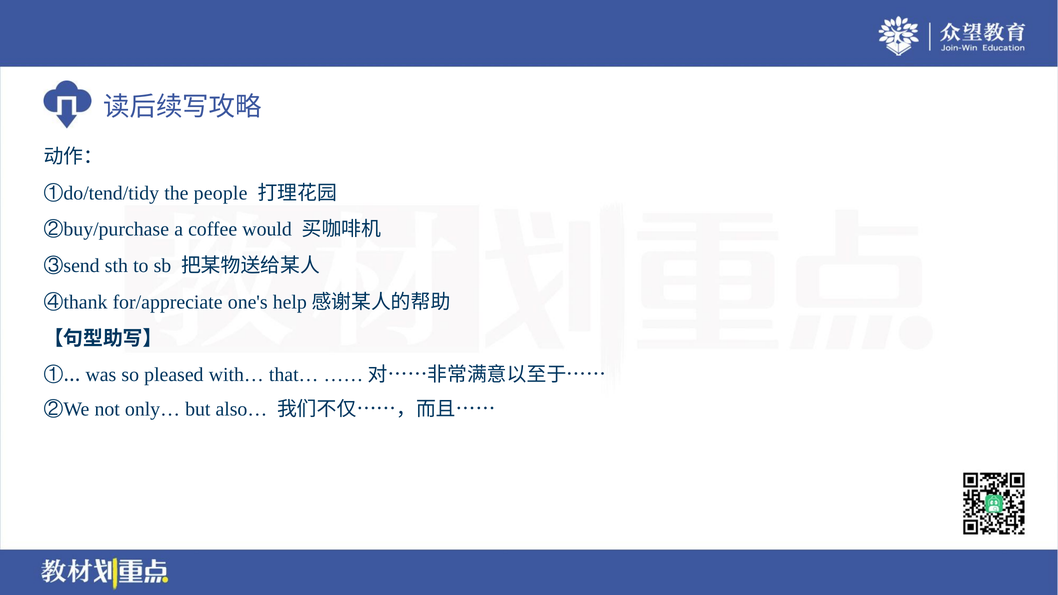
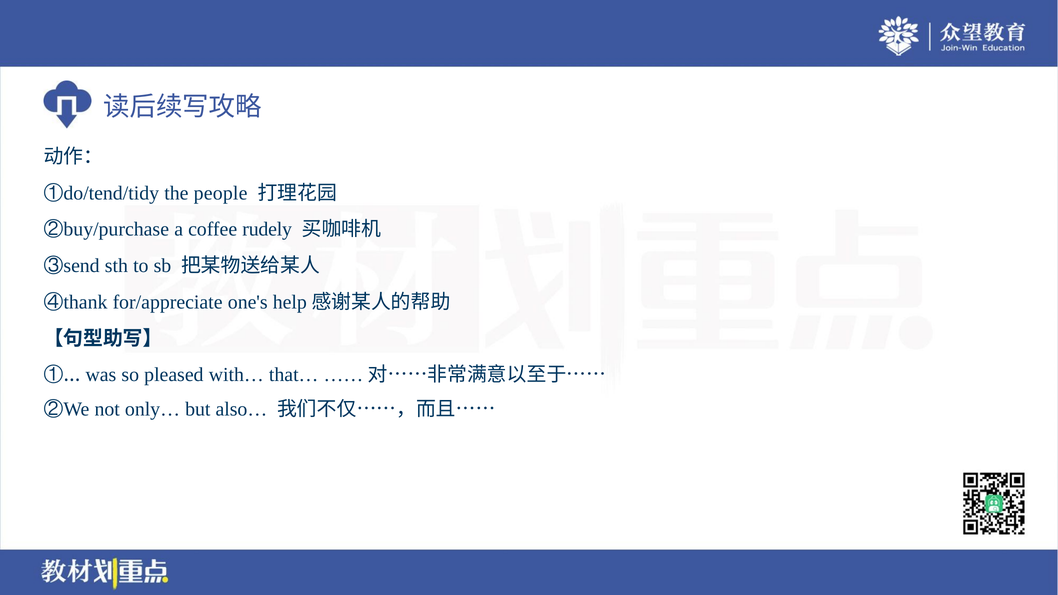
would: would -> rudely (267, 229)
